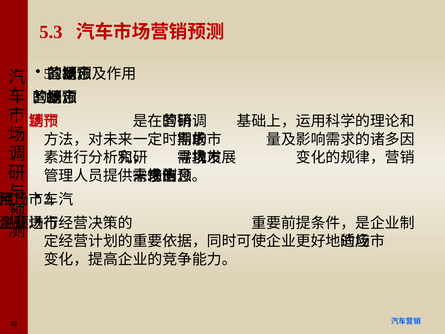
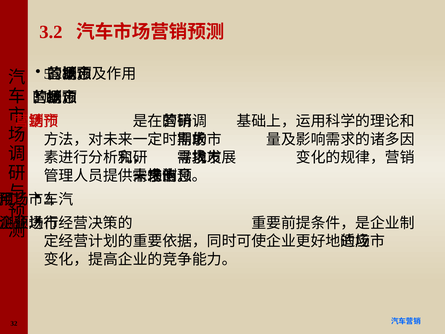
5.3: 5.3 -> 3.2 (51, 32)
